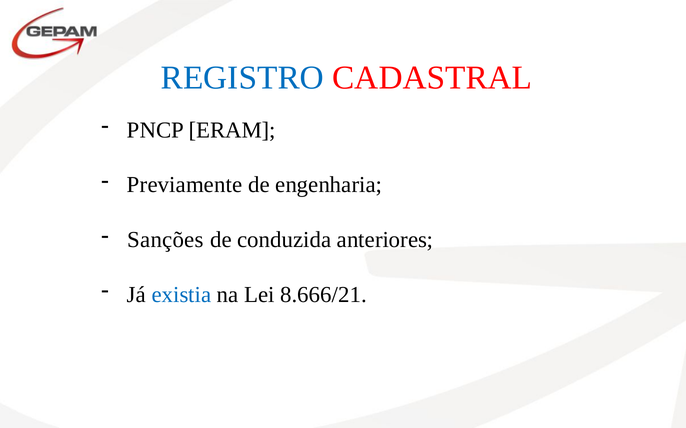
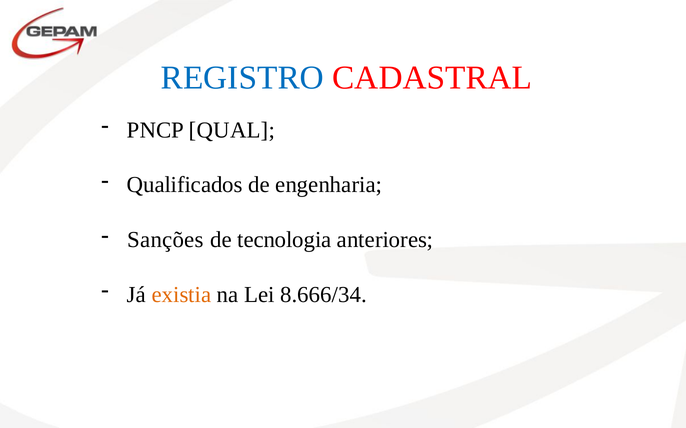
ERAM: ERAM -> QUAL (232, 130)
Previamente: Previamente -> Qualificados (185, 185)
conduzida: conduzida -> tecnologia (284, 240)
existia colour: blue -> orange (181, 295)
8.666/21: 8.666/21 -> 8.666/34 (324, 295)
